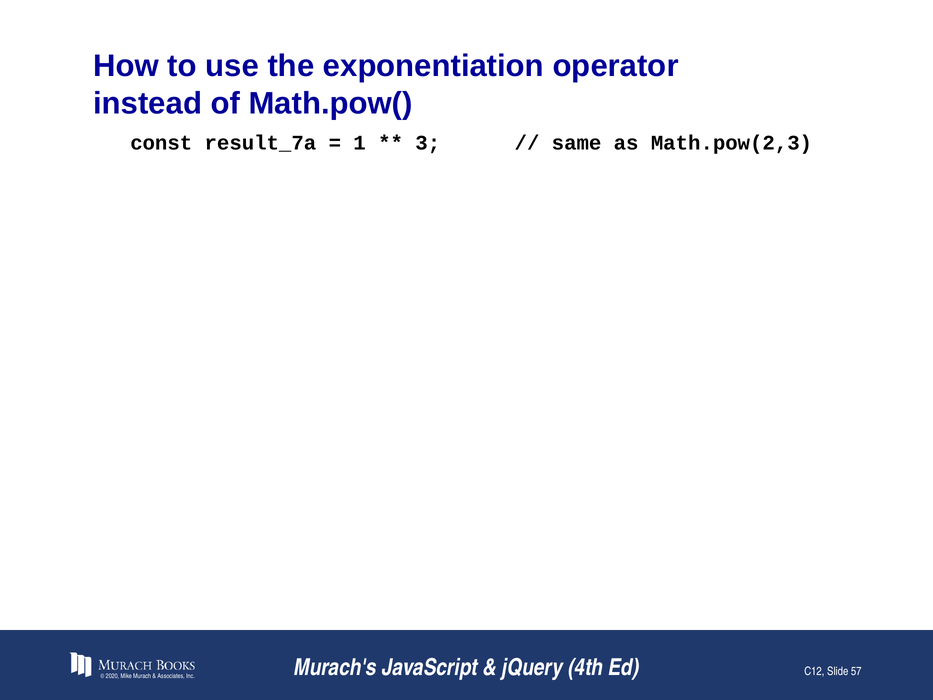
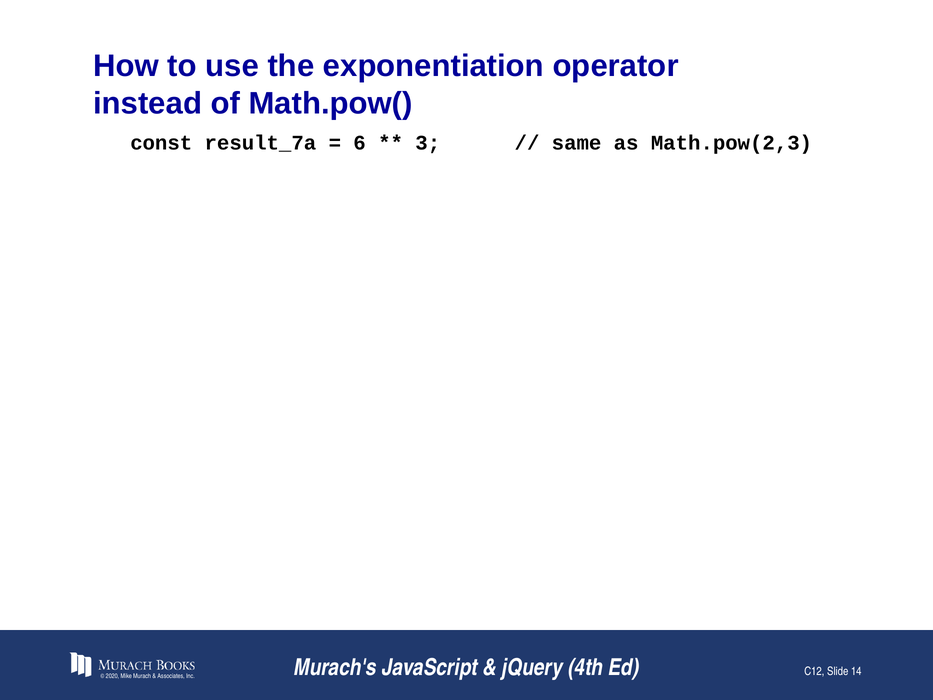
1: 1 -> 6 (360, 143)
57: 57 -> 14 (856, 671)
